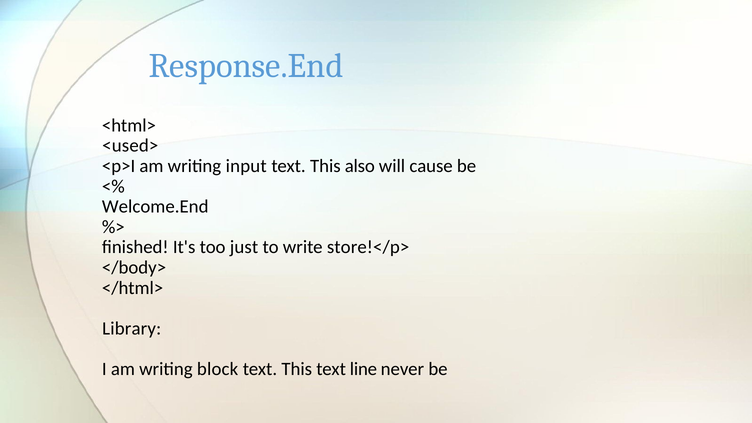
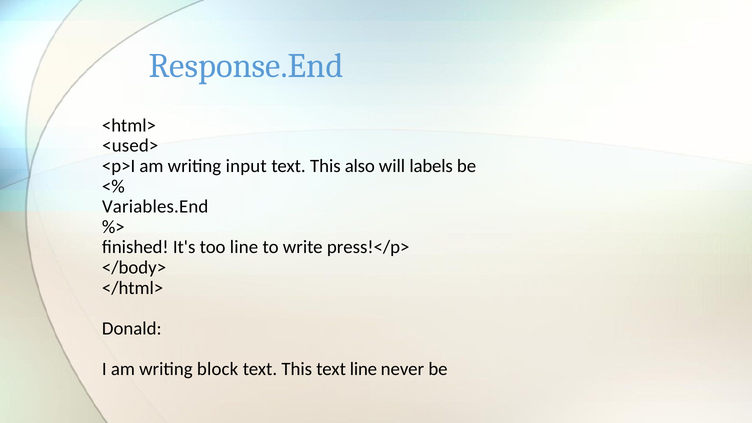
cause: cause -> labels (431, 166)
Welcome.End: Welcome.End -> Variables.End (155, 207)
too just: just -> line (244, 247)
store!</p>: store!</p> -> press!</p> (368, 247)
Library: Library -> Donald (132, 328)
